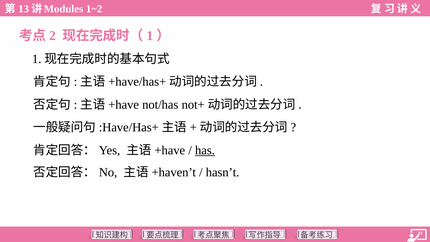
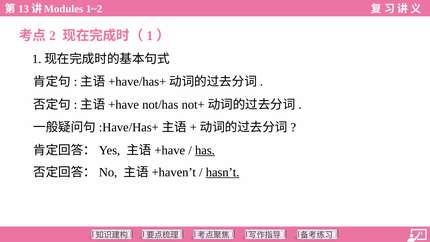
hasn’t underline: none -> present (223, 172)
